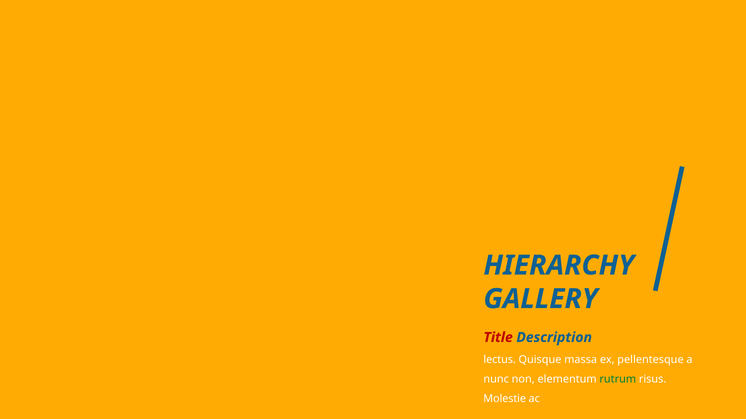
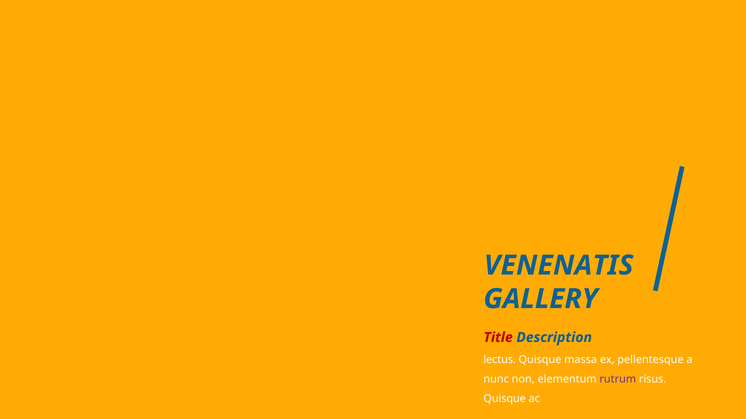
HIERARCHY: HIERARCHY -> VENENATIS (559, 266)
rutrum colour: green -> purple (618, 380)
Molestie: Molestie -> Quisque (505, 399)
